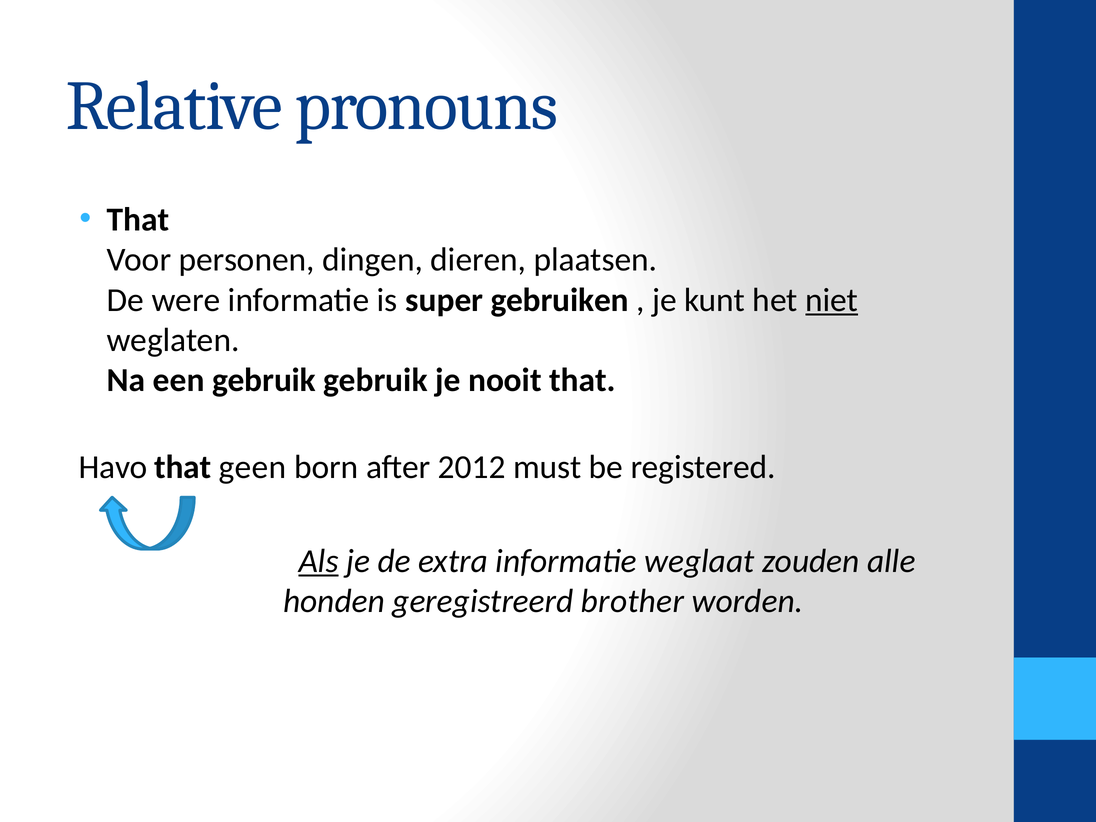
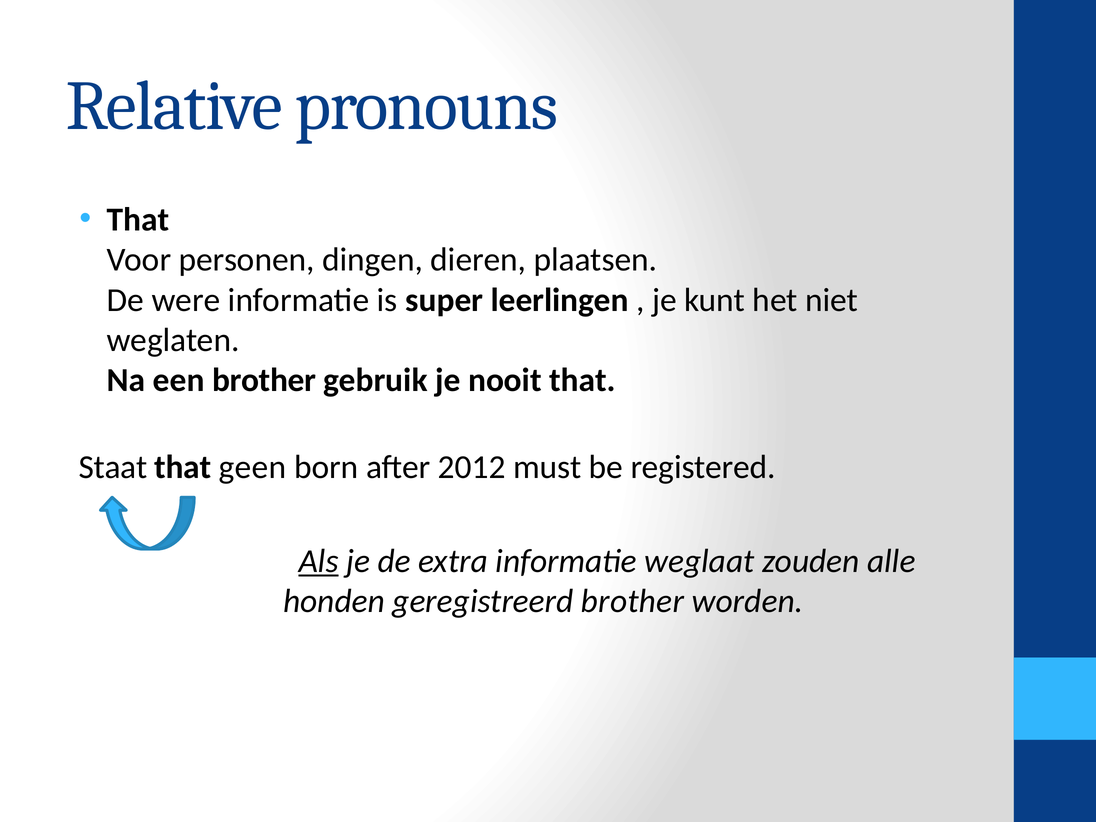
gebruiken: gebruiken -> leerlingen (560, 300)
niet underline: present -> none (832, 300)
een gebruik: gebruik -> brother (264, 380)
Havo: Havo -> Staat (113, 467)
